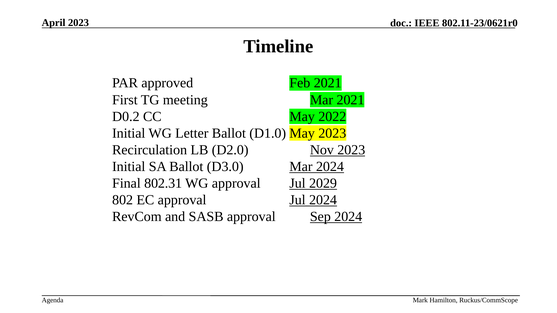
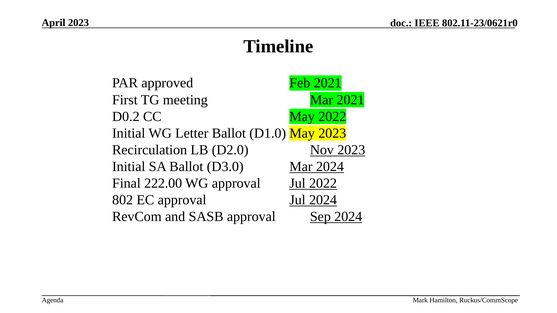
802.31: 802.31 -> 222.00 (163, 183)
Jul 2029: 2029 -> 2022 (323, 183)
